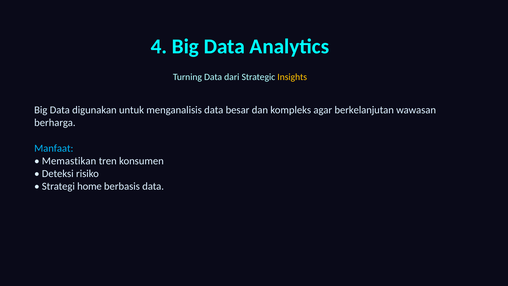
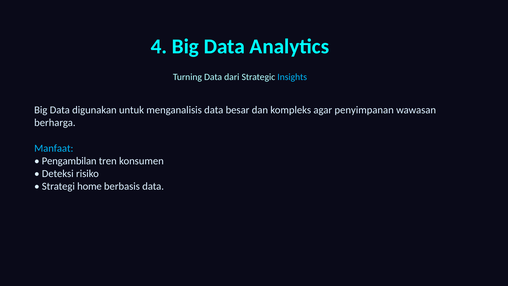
Insights colour: yellow -> light blue (292, 77)
berkelanjutan: berkelanjutan -> penyimpanan (364, 110)
Memastikan: Memastikan -> Pengambilan (69, 161)
